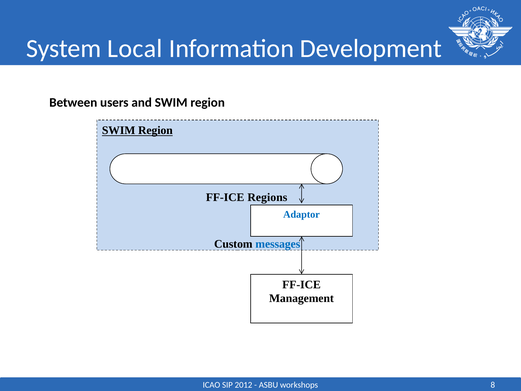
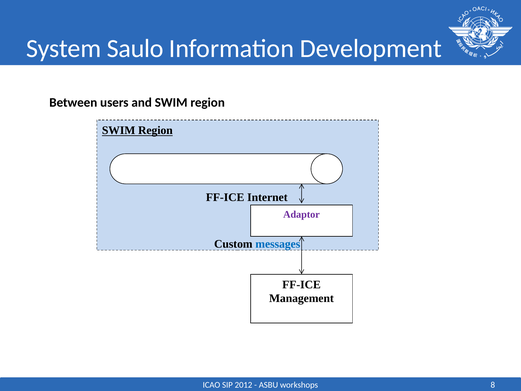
Local: Local -> Saulo (135, 49)
Regions: Regions -> Internet (267, 197)
Adaptor colour: blue -> purple (301, 214)
